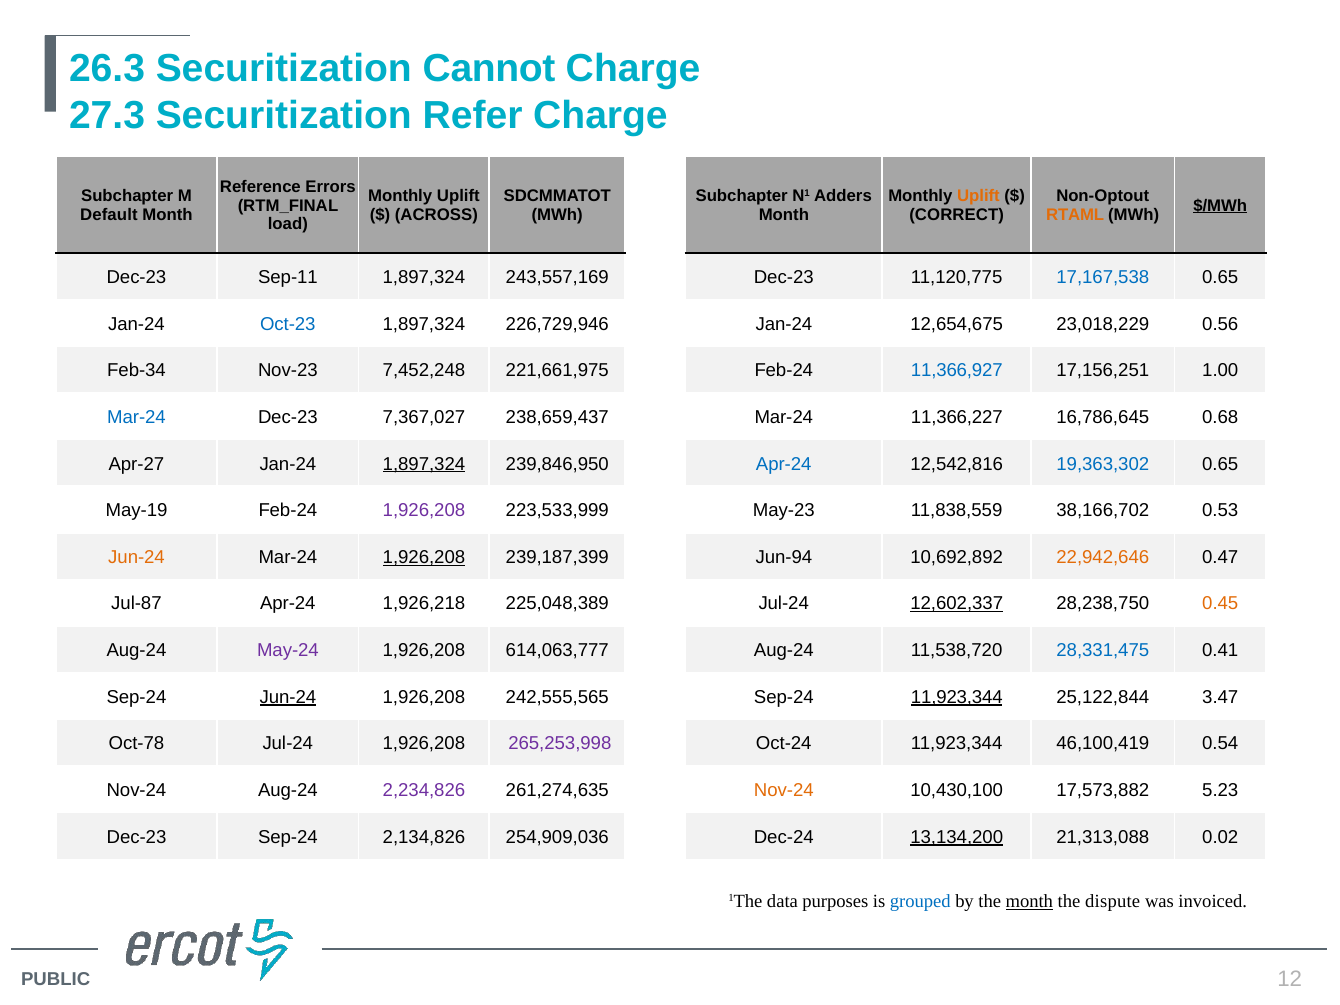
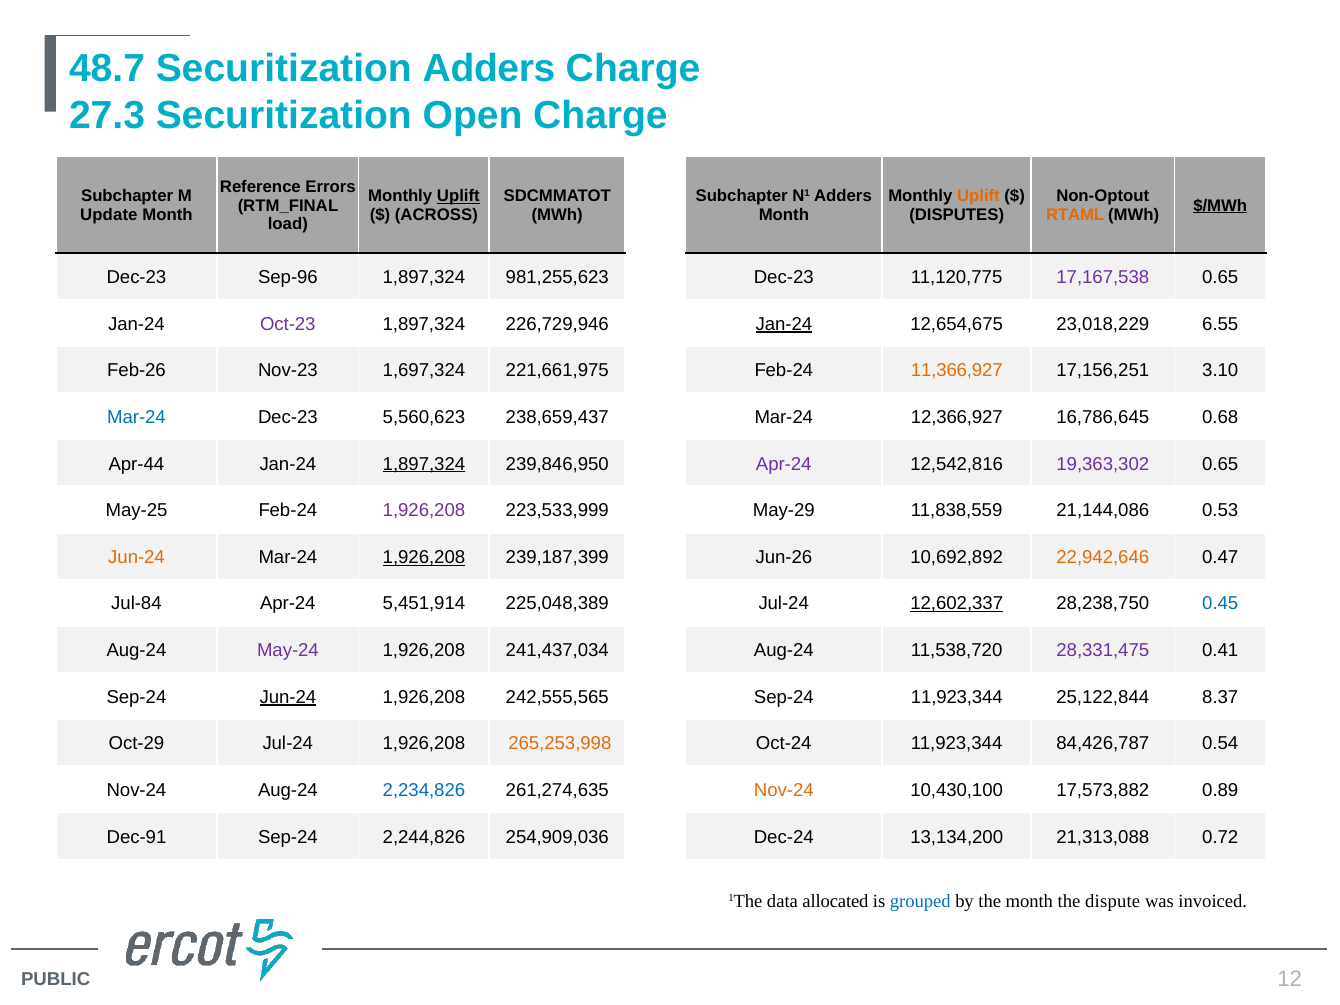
26.3: 26.3 -> 48.7 (107, 69)
Securitization Cannot: Cannot -> Adders (489, 69)
Refer: Refer -> Open (473, 115)
Uplift underline: none -> present (458, 196)
Default: Default -> Update (109, 215)
CORRECT: CORRECT -> DISPUTES (957, 215)
Sep-11: Sep-11 -> Sep-96 (288, 277)
243,557,169: 243,557,169 -> 981,255,623 (557, 277)
17,167,538 colour: blue -> purple (1103, 277)
Oct-23 colour: blue -> purple (288, 324)
Jan-24 underline: none -> present (784, 324)
0.56: 0.56 -> 6.55 (1220, 324)
Feb-34: Feb-34 -> Feb-26 (137, 371)
7,452,248: 7,452,248 -> 1,697,324 (424, 371)
11,366,927 colour: blue -> orange (957, 371)
1.00: 1.00 -> 3.10 (1220, 371)
7,367,027: 7,367,027 -> 5,560,623 (424, 417)
11,366,227: 11,366,227 -> 12,366,927 (957, 417)
Apr-27: Apr-27 -> Apr-44 (136, 464)
Apr-24 colour: blue -> purple (784, 464)
19,363,302 colour: blue -> purple (1103, 464)
May-19: May-19 -> May-25 (137, 510)
May-23: May-23 -> May-29 (784, 510)
38,166,702: 38,166,702 -> 21,144,086 (1103, 510)
Jun-94: Jun-94 -> Jun-26 (784, 557)
Jul-87: Jul-87 -> Jul-84 (136, 604)
1,926,218: 1,926,218 -> 5,451,914 (424, 604)
0.45 colour: orange -> blue (1220, 604)
614,063,777: 614,063,777 -> 241,437,034 (557, 650)
28,331,475 colour: blue -> purple (1103, 650)
11,923,344 underline: present -> none (957, 697)
3.47: 3.47 -> 8.37 (1220, 697)
Oct-78: Oct-78 -> Oct-29 (136, 744)
265,253,998 colour: purple -> orange (560, 744)
46,100,419: 46,100,419 -> 84,426,787 (1103, 744)
2,234,826 colour: purple -> blue (424, 790)
5.23: 5.23 -> 0.89 (1220, 790)
Dec-23: Dec-23 -> Dec-91 (137, 837)
2,134,826: 2,134,826 -> 2,244,826 (424, 837)
13,134,200 underline: present -> none (957, 837)
0.02: 0.02 -> 0.72 (1220, 837)
purposes: purposes -> allocated (835, 901)
month underline: present -> none (1029, 901)
